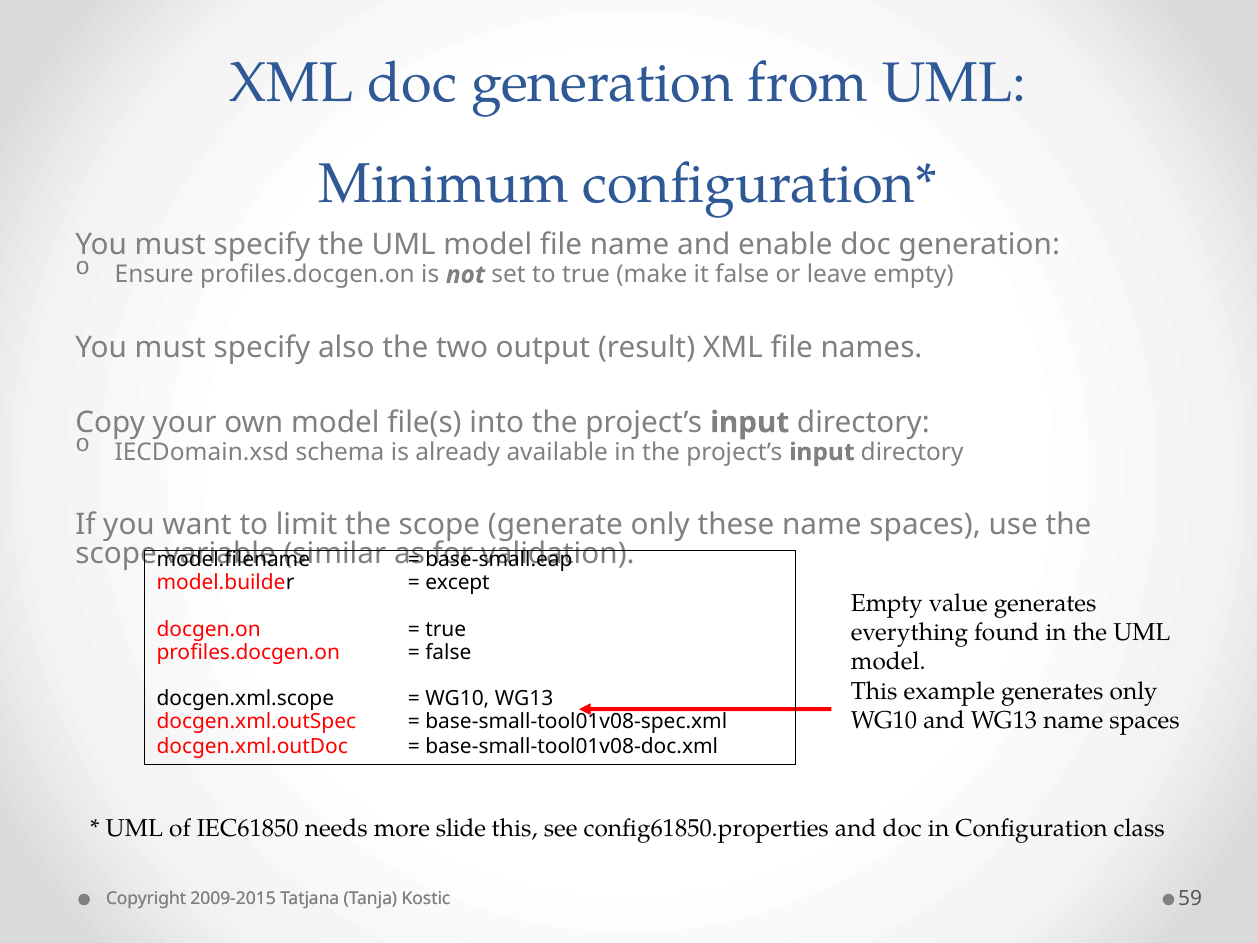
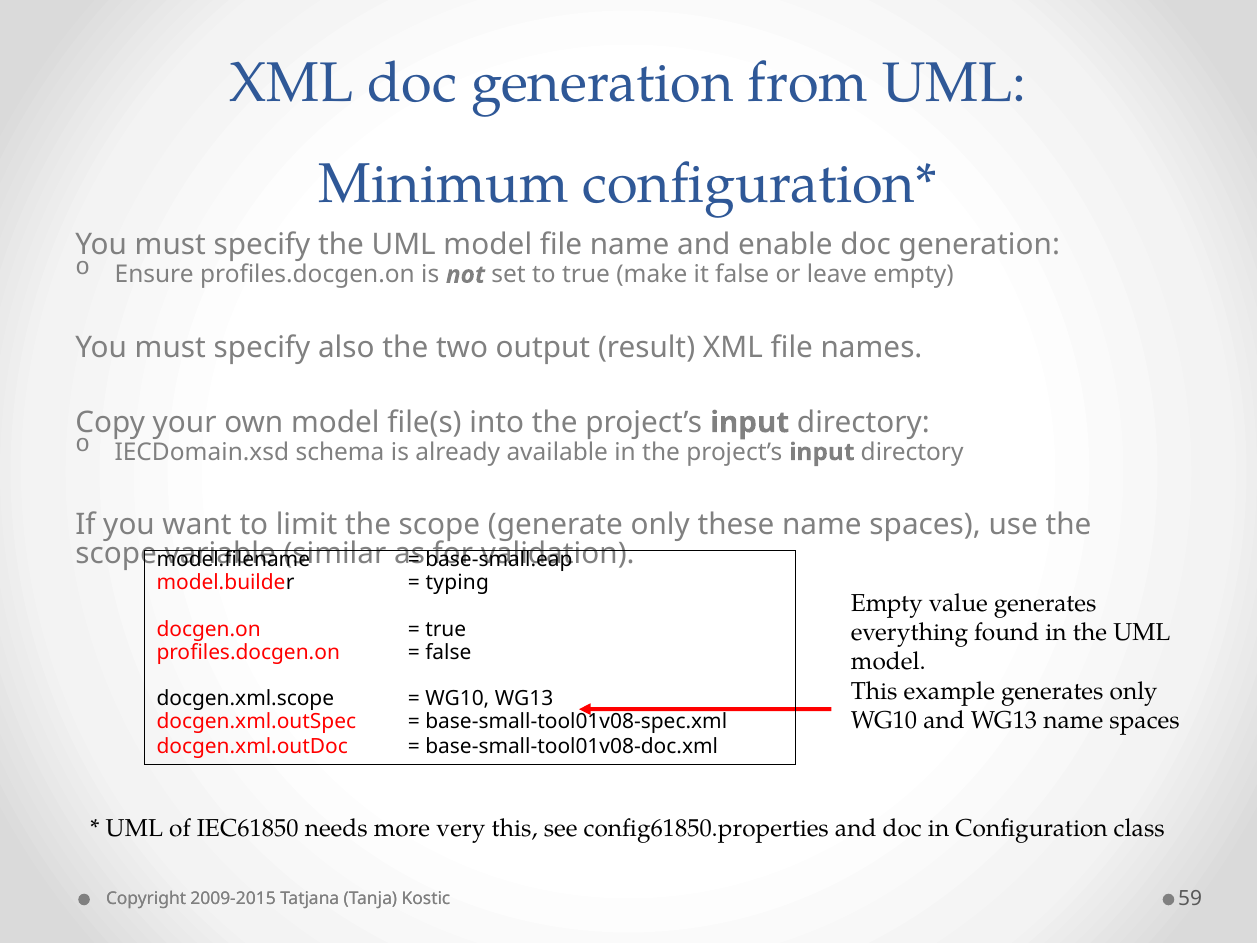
except: except -> typing (457, 583)
slide: slide -> very (461, 828)
